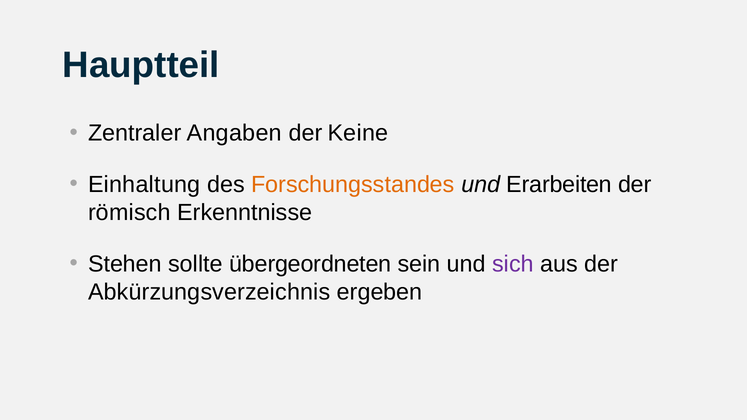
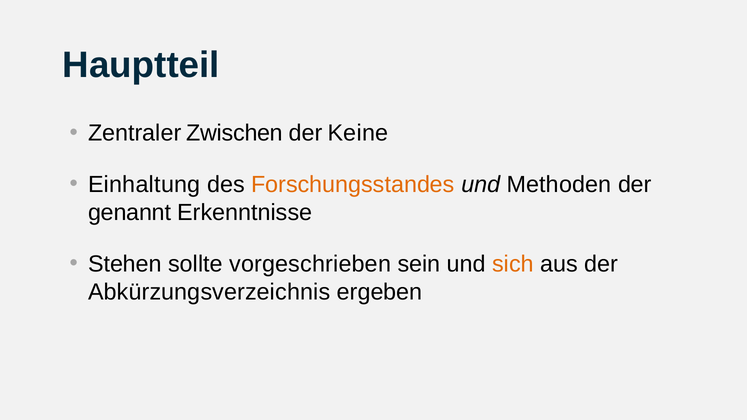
Angaben: Angaben -> Zwischen (235, 133)
Erarbeiten: Erarbeiten -> Methoden (559, 185)
römisch: römisch -> genannt (130, 213)
übergeordneten: übergeordneten -> vorgeschrieben (310, 264)
sich colour: purple -> orange (513, 264)
